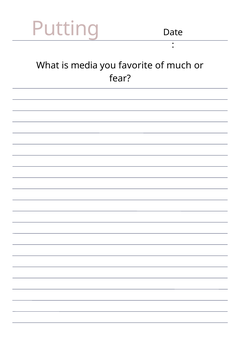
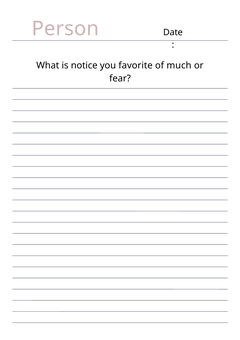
Putting: Putting -> Person (65, 29)
media: media -> notice (84, 65)
